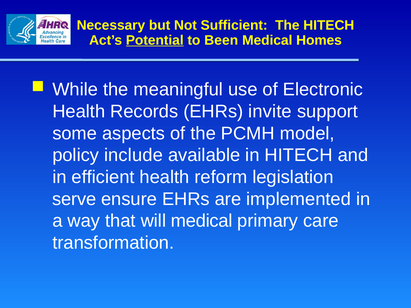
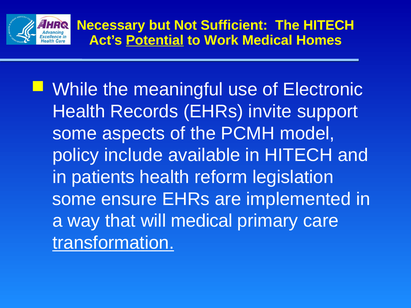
Been: Been -> Work (221, 40)
efficient: efficient -> patients (103, 177)
serve: serve -> some (74, 199)
transformation underline: none -> present (113, 243)
